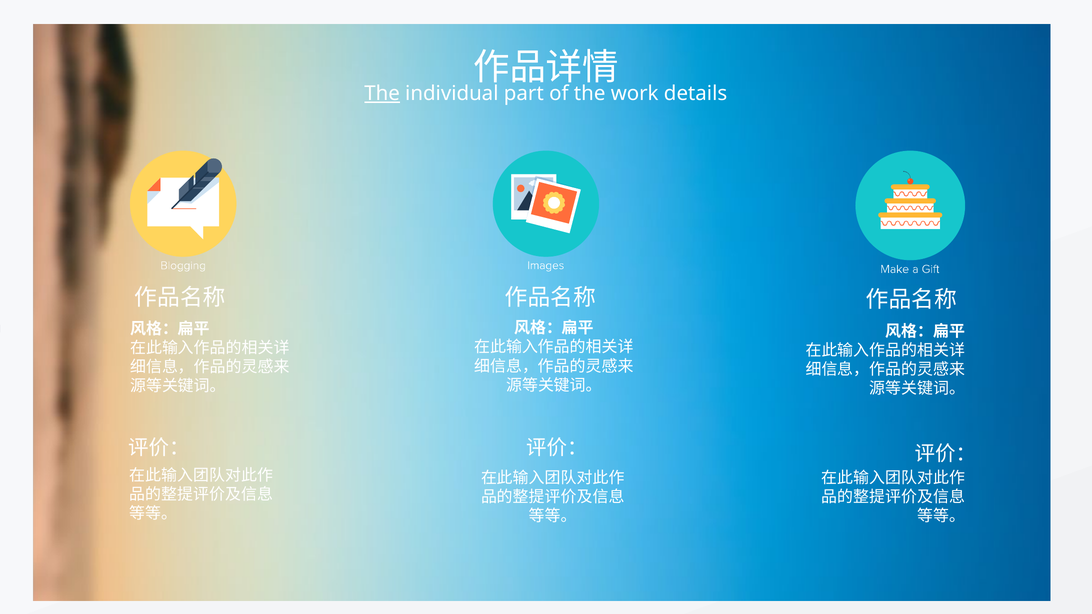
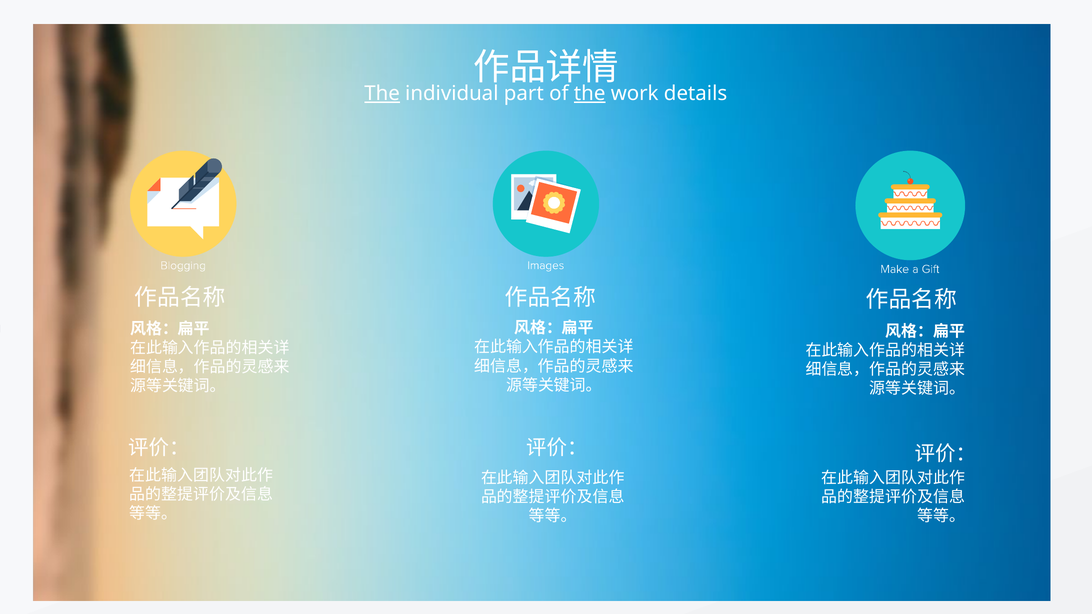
the underline: none -> present (590, 93)
